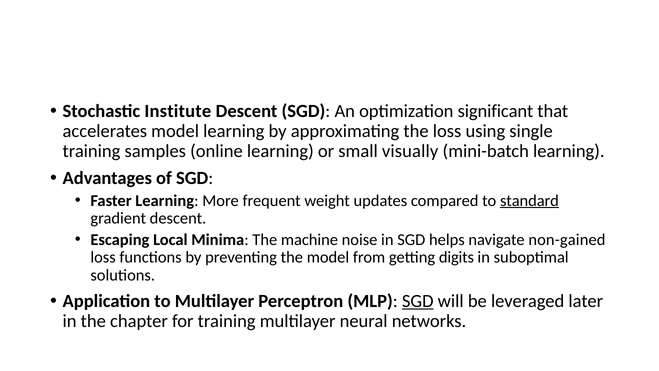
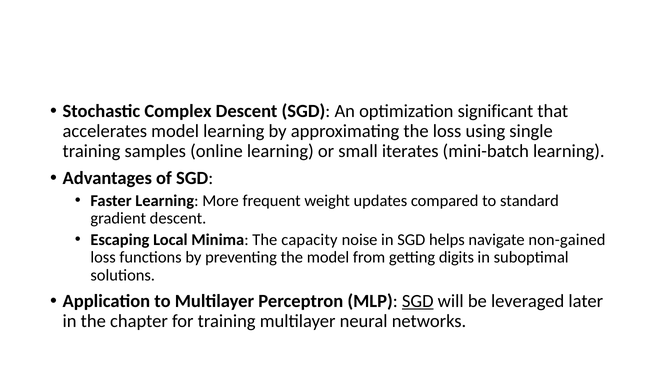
Institute: Institute -> Complex (178, 111)
visually: visually -> iterates (410, 151)
standard underline: present -> none (529, 200)
machine: machine -> capacity (309, 239)
